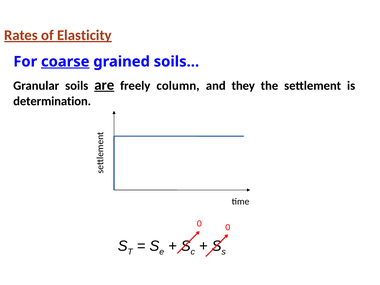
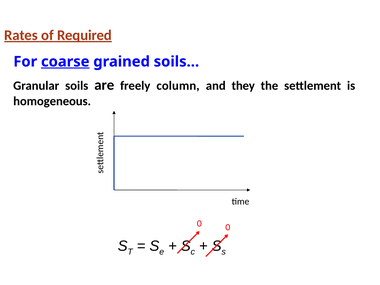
Elasticity: Elasticity -> Required (84, 35)
are underline: present -> none (104, 85)
determination: determination -> homogeneous (52, 101)
